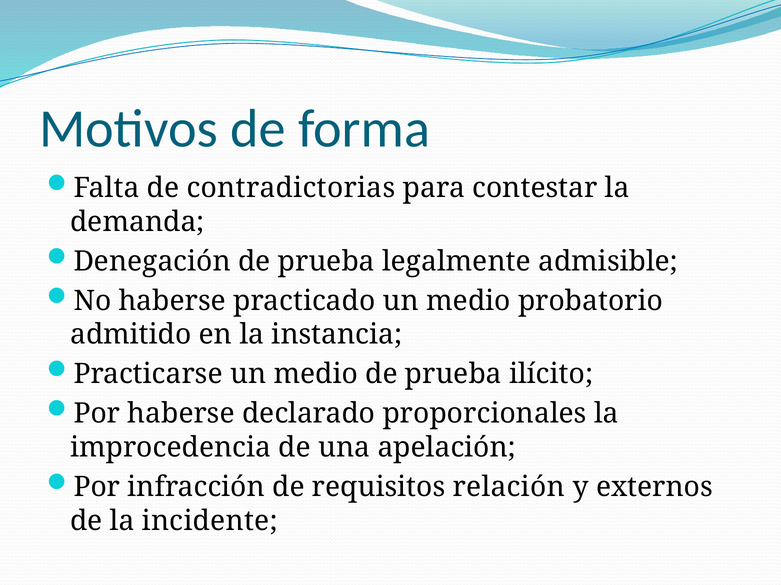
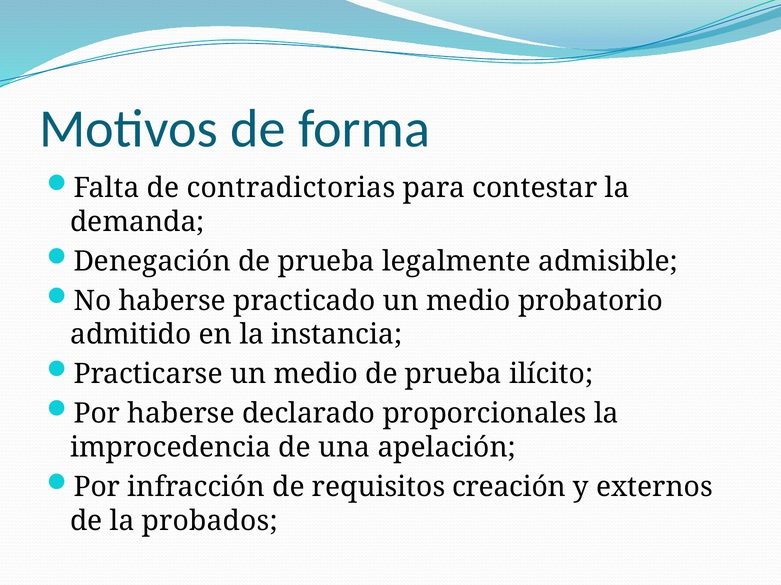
relación: relación -> creación (509, 488)
incidente: incidente -> probados (210, 521)
